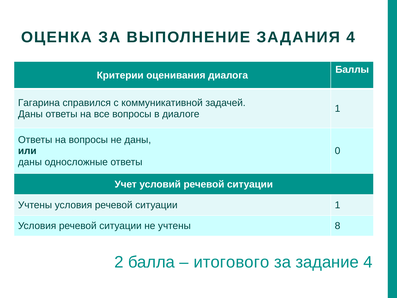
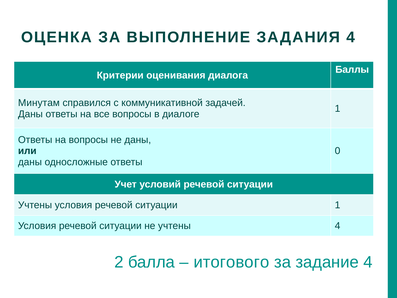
Гагарина: Гагарина -> Минутам (39, 103)
учтены 8: 8 -> 4 (338, 226)
